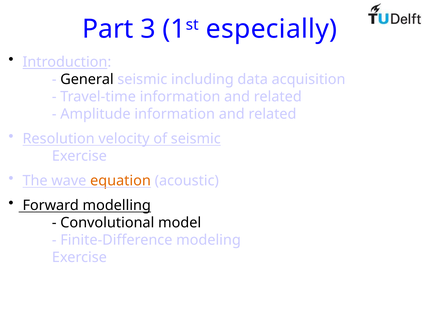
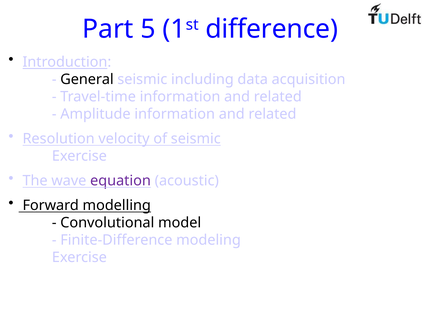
3: 3 -> 5 (148, 29)
especially: especially -> difference (272, 29)
equation colour: orange -> purple (121, 180)
